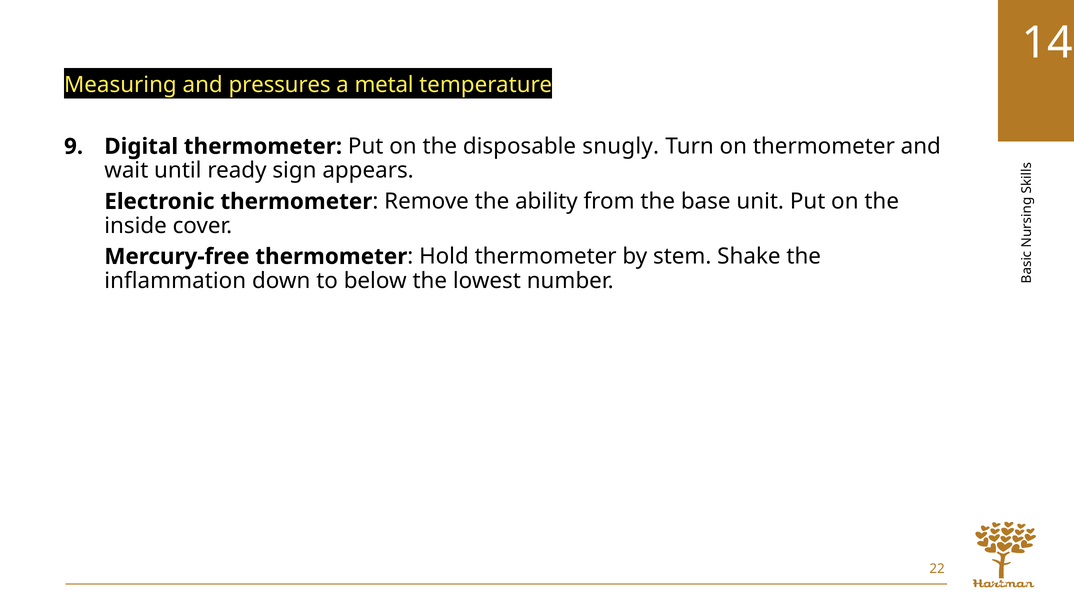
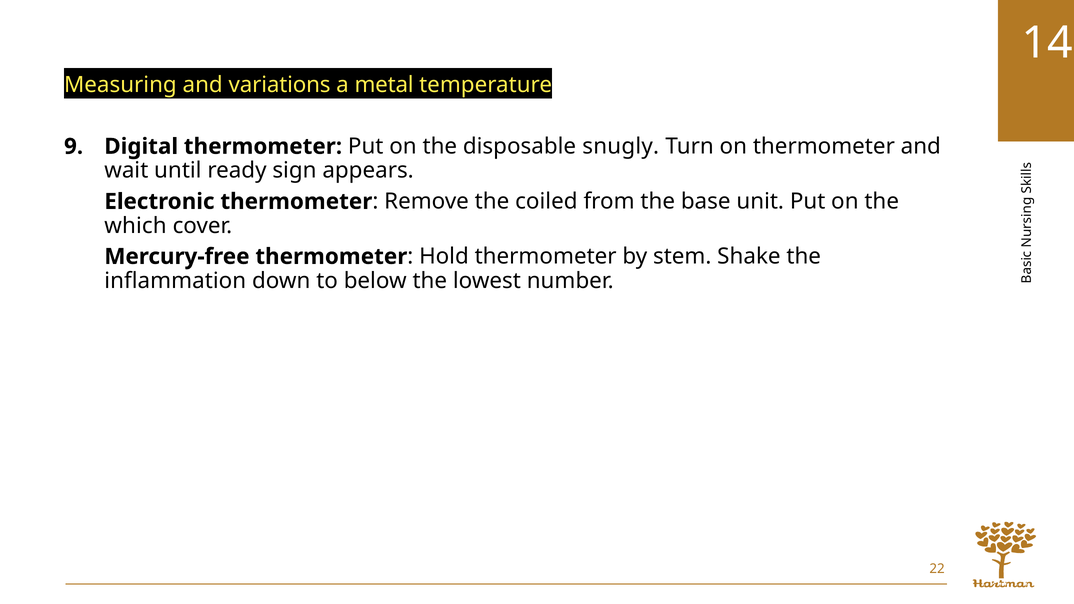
pressures: pressures -> variations (280, 85)
ability: ability -> coiled (546, 202)
inside: inside -> which (136, 226)
